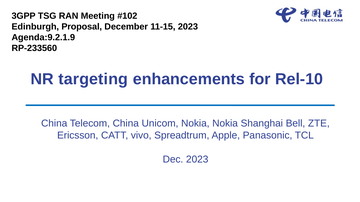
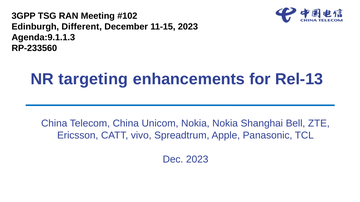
Proposal: Proposal -> Different (82, 27)
Agenda:9.2.1.9: Agenda:9.2.1.9 -> Agenda:9.1.1.3 (43, 37)
Rel-10: Rel-10 -> Rel-13 (299, 79)
